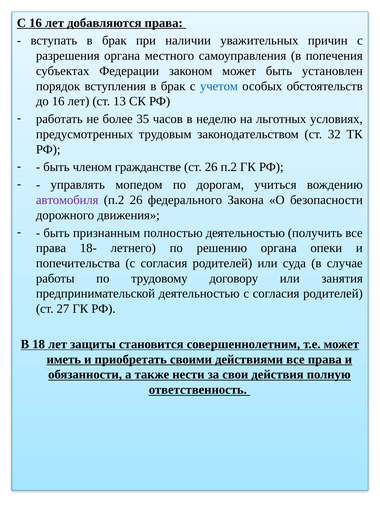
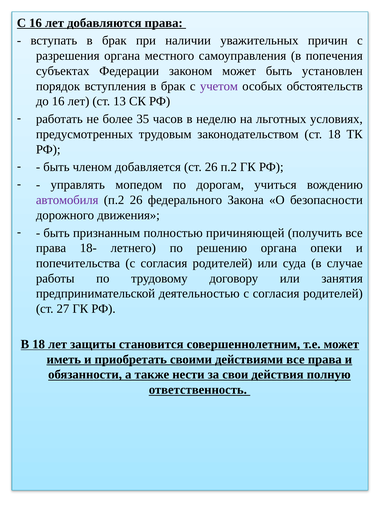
учетом colour: blue -> purple (219, 86)
ст 32: 32 -> 18 (334, 134)
гражданстве: гражданстве -> добавляется (148, 167)
полностью деятельностью: деятельностью -> причиняющей (245, 233)
